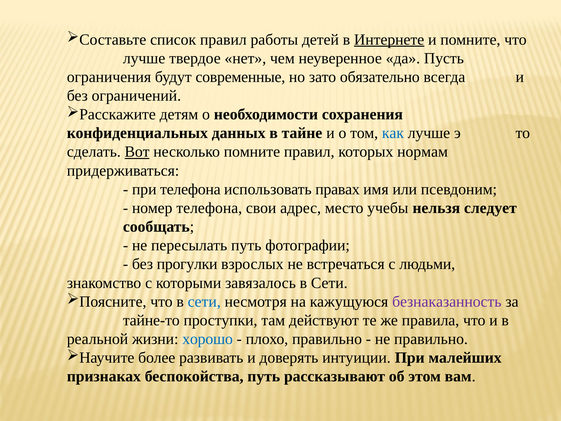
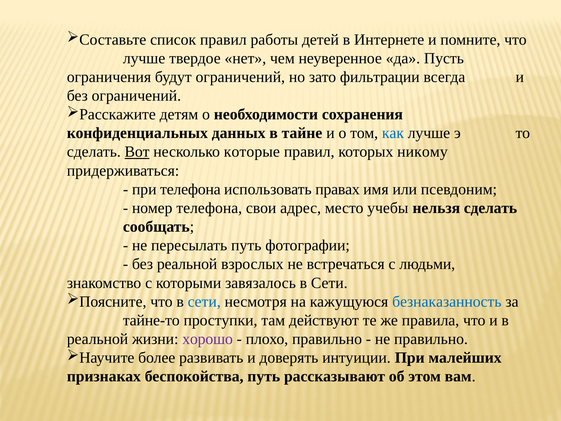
Интернете underline: present -> none (389, 40)
будут современные: современные -> ограничений (240, 77)
обязательно: обязательно -> фильтрации (380, 77)
несколько помните: помните -> которые (252, 152)
нормам: нормам -> никому (422, 152)
нельзя следует: следует -> сделать (490, 208)
без прогулки: прогулки -> реальной (187, 264)
безнаказанность colour: purple -> blue (447, 301)
хорошо colour: blue -> purple (208, 339)
